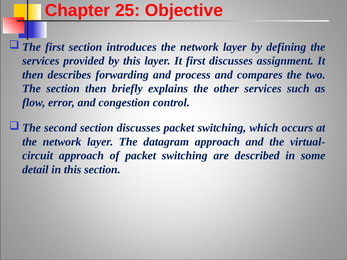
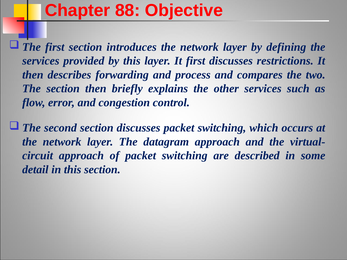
25: 25 -> 88 (128, 10)
assignment: assignment -> restrictions (285, 61)
